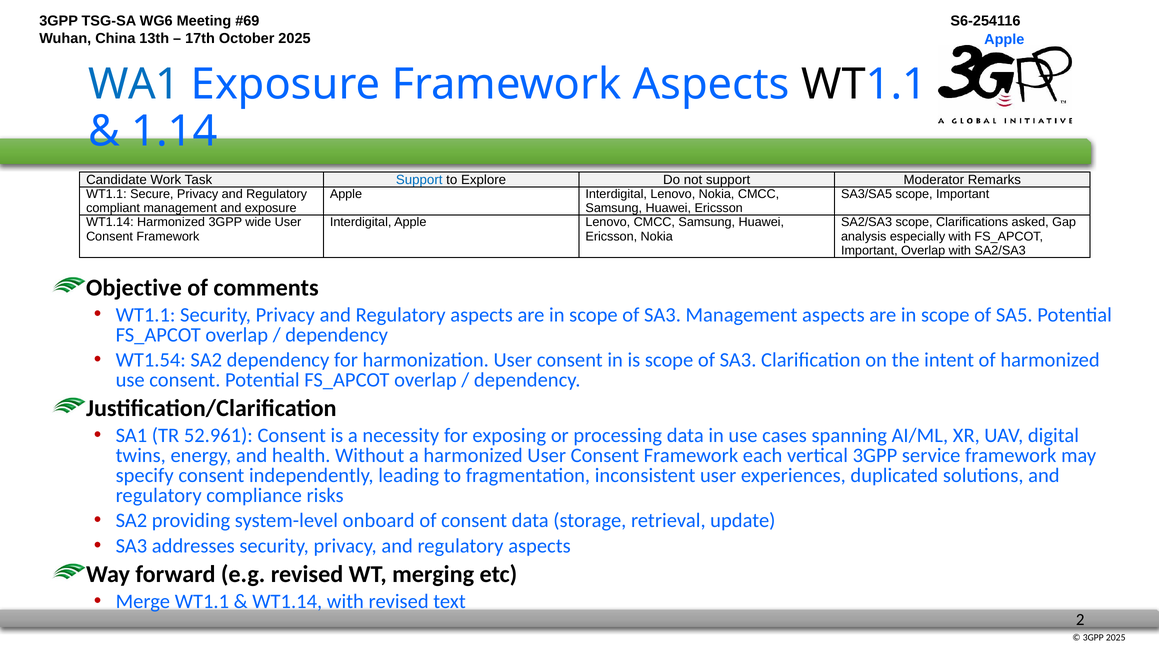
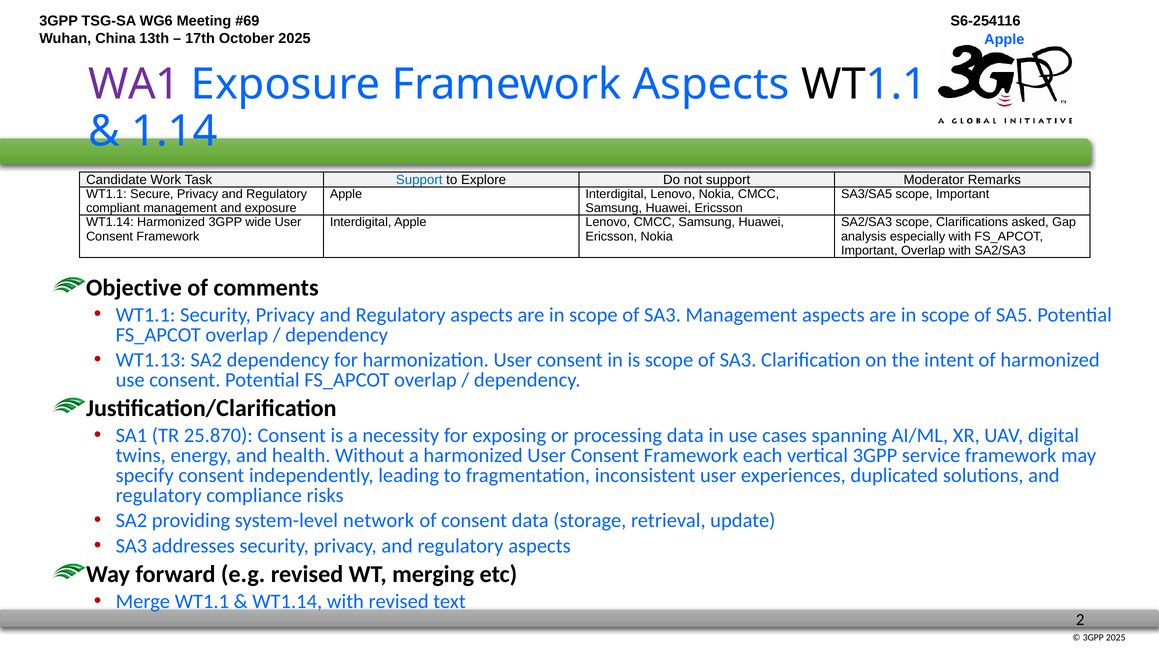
WA1 colour: blue -> purple (134, 84)
WT1.54: WT1.54 -> WT1.13 (151, 360)
52.961: 52.961 -> 25.870 (218, 435)
onboard: onboard -> network (379, 521)
